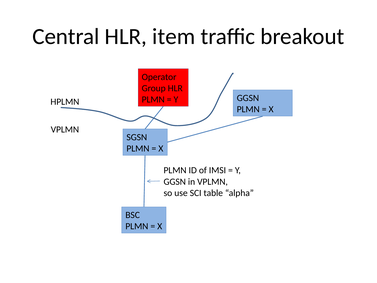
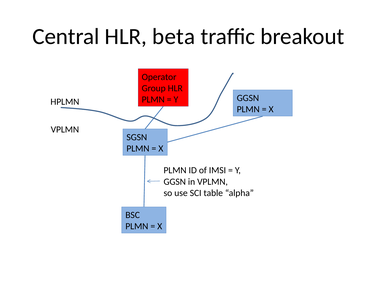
item: item -> beta (174, 36)
